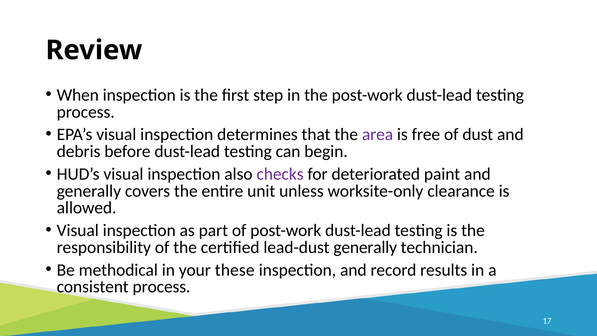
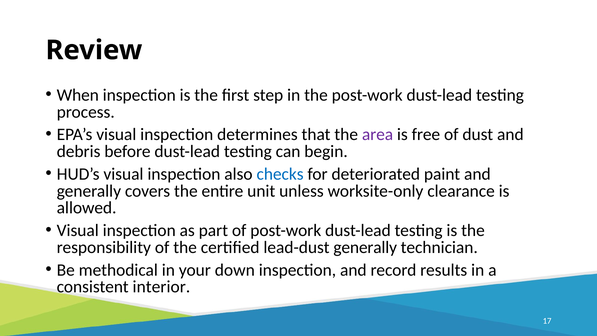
checks colour: purple -> blue (280, 174)
these: these -> down (235, 270)
consistent process: process -> interior (161, 287)
